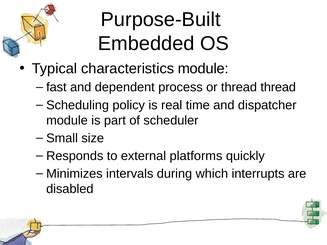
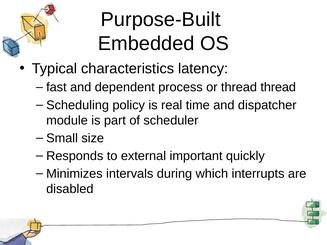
characteristics module: module -> latency (203, 69)
platforms: platforms -> important (196, 156)
